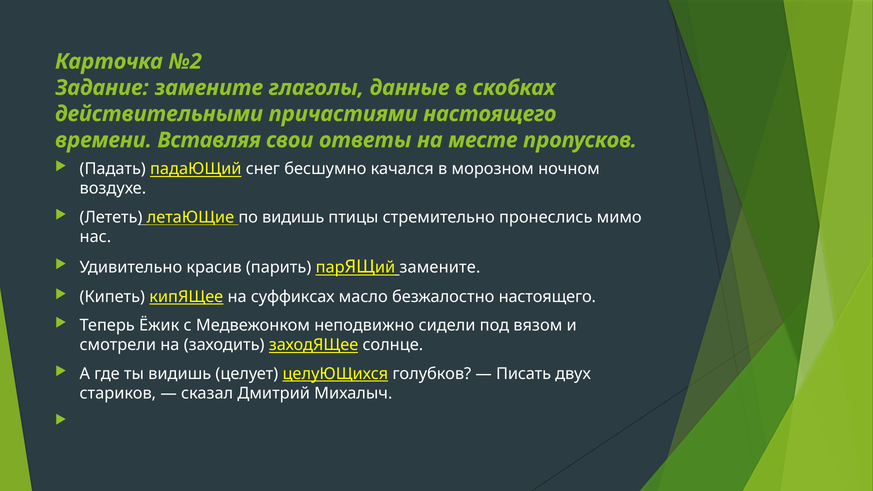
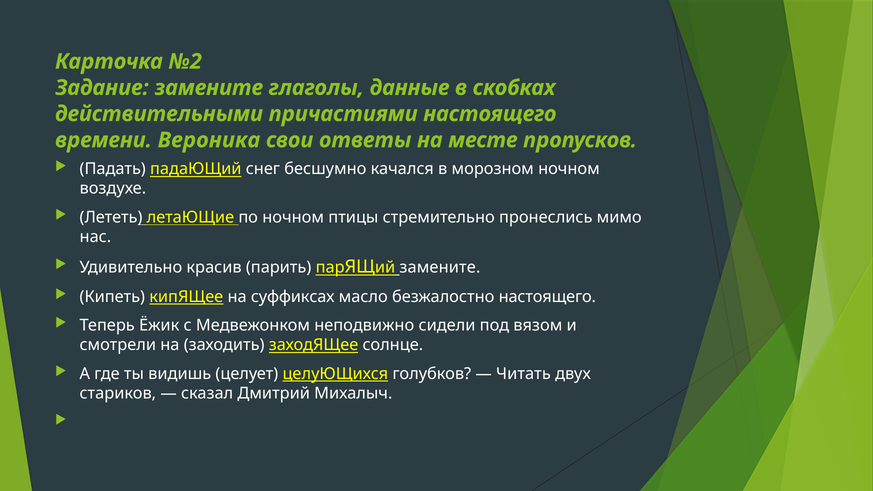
Вставляя: Вставляя -> Вероника (209, 140)
по видишь: видишь -> ночном (293, 217)
Писать: Писать -> Читать (523, 374)
